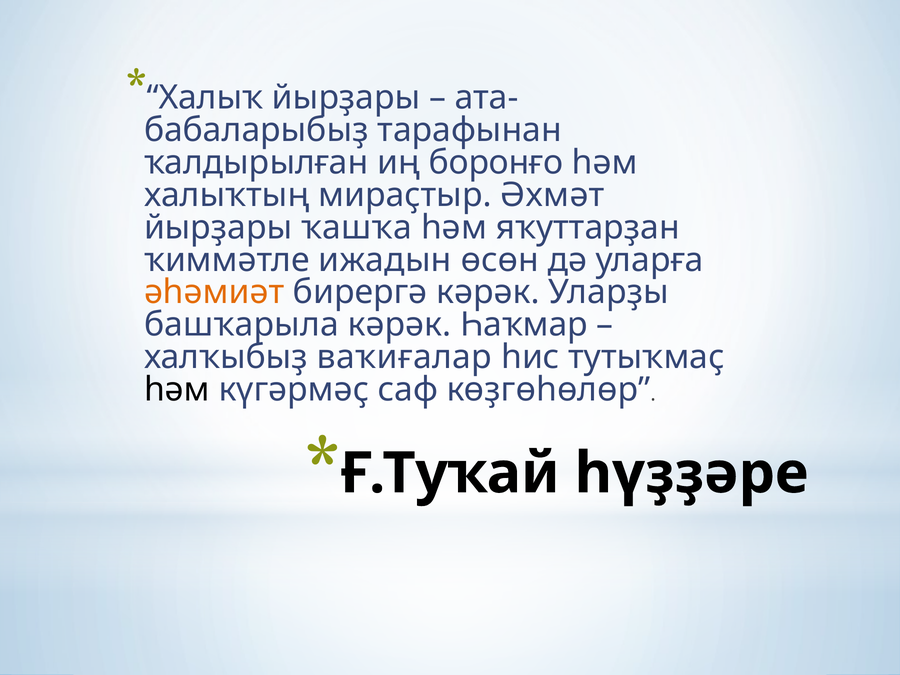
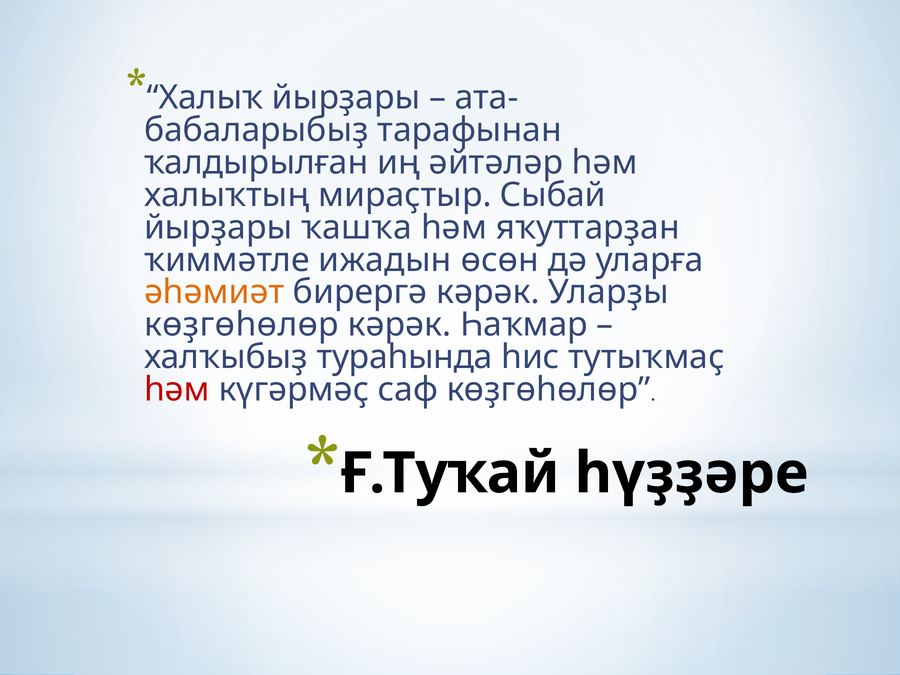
боронғо: боронғо -> әйтәләр (496, 163)
Әхмәт: Әхмәт -> Сыбай (553, 195)
башҡарыла: башҡарыла -> көҙгөһөлөр (241, 325)
ваҡиғалар: ваҡиғалар -> тураһында (405, 357)
һәм colour: black -> red (177, 390)
